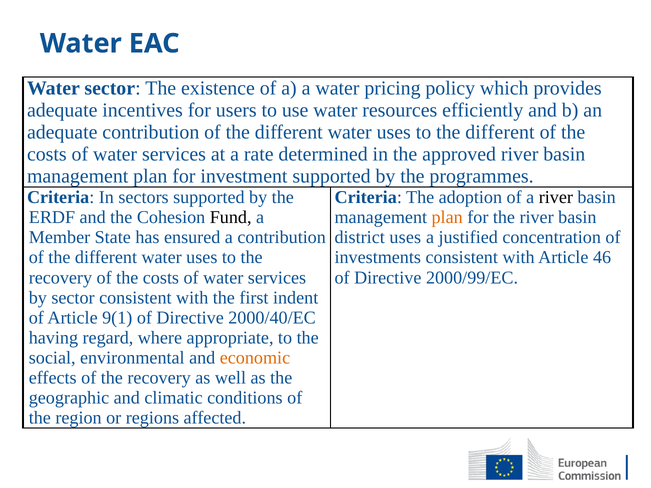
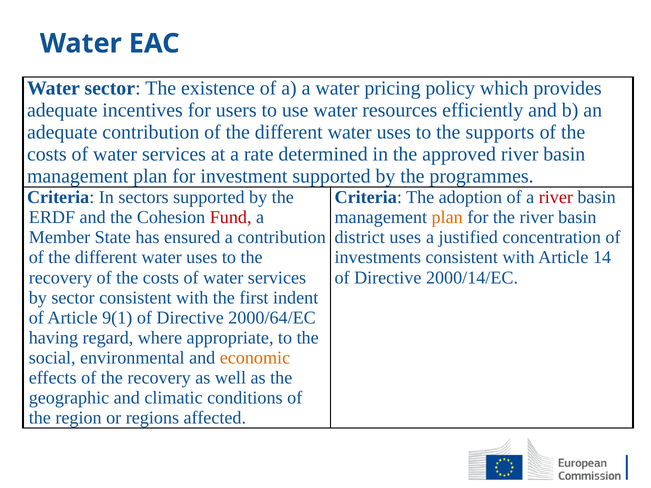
to the different: different -> supports (500, 132)
river colour: black -> red (556, 197)
Fund colour: black -> red (231, 217)
46: 46 -> 14 (602, 258)
2000/99/EC: 2000/99/EC -> 2000/14/EC (472, 278)
2000/40/EC: 2000/40/EC -> 2000/64/EC (272, 318)
